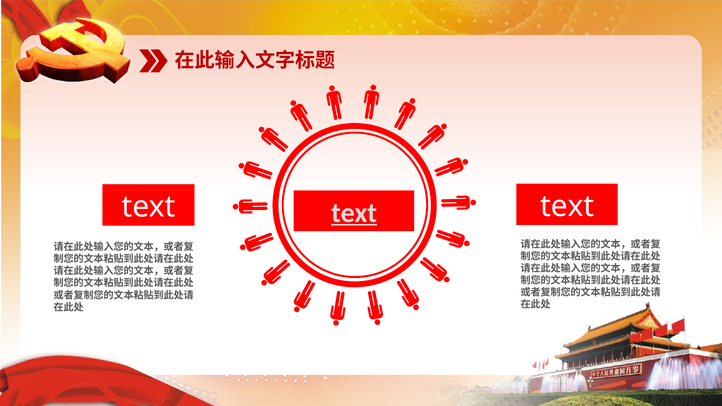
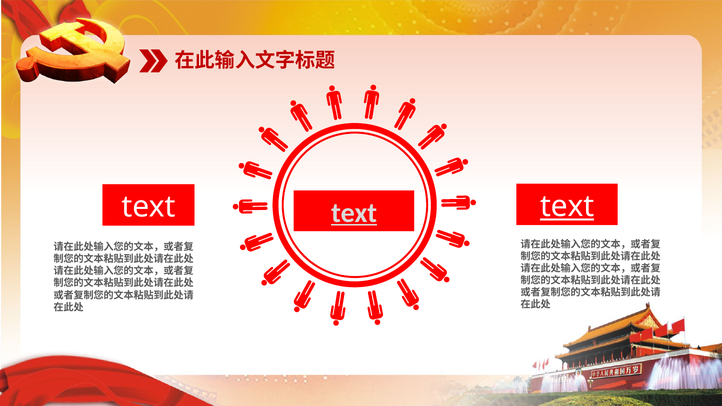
text underline: none -> present (567, 207)
